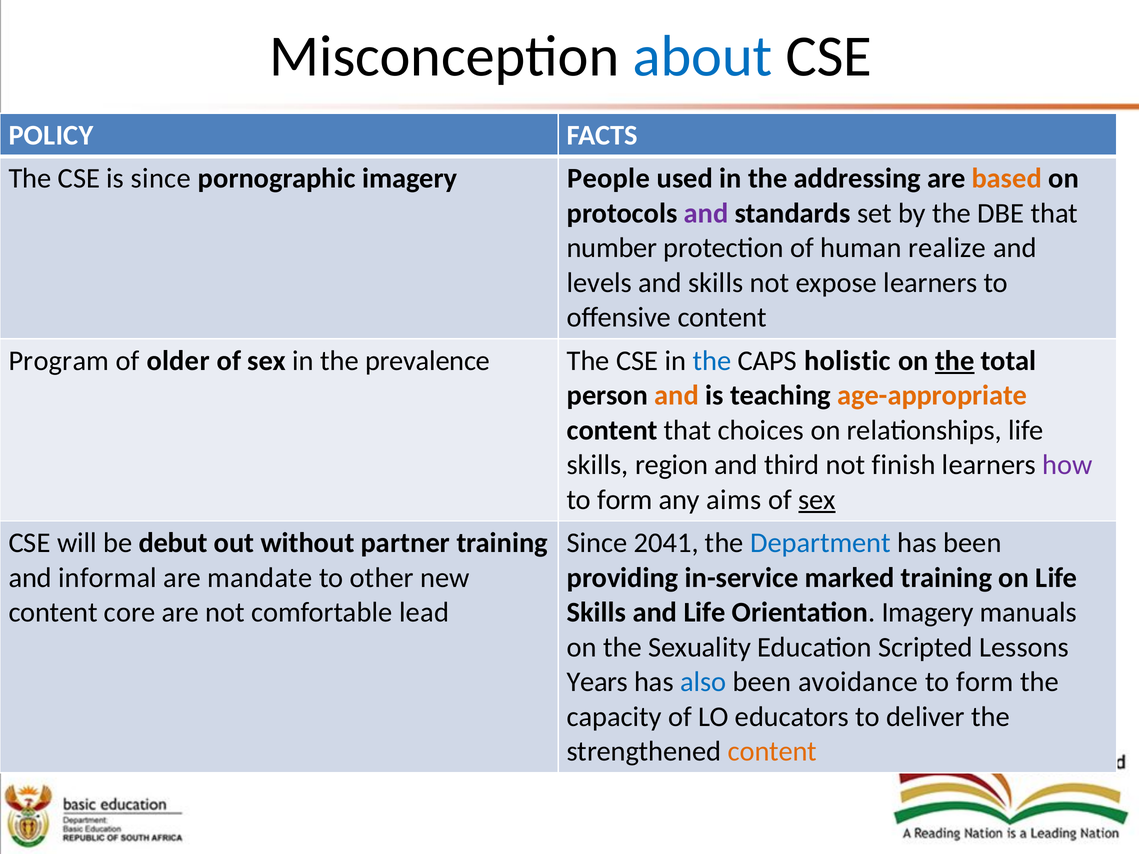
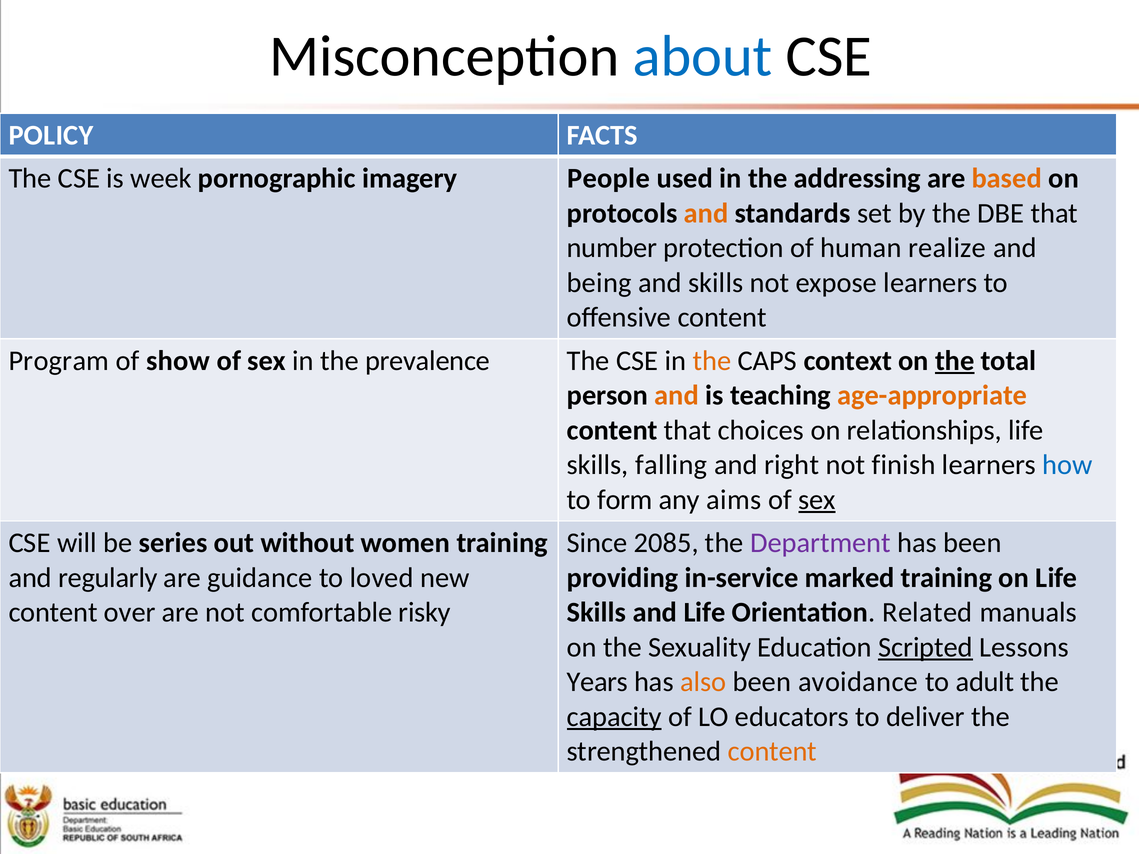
is since: since -> week (161, 178)
and colour: purple -> orange (706, 213)
levels: levels -> being (599, 283)
older: older -> show (178, 361)
the colour: blue -> orange (712, 361)
holistic: holistic -> context (848, 361)
region: region -> falling (671, 465)
third: third -> right (792, 465)
how colour: purple -> blue (1067, 465)
debut: debut -> series (173, 543)
partner: partner -> women (405, 543)
2041: 2041 -> 2085 (666, 543)
Department colour: blue -> purple (821, 543)
informal: informal -> regularly (108, 578)
mandate: mandate -> guidance (260, 578)
other: other -> loved (382, 578)
core: core -> over (130, 613)
lead: lead -> risky (425, 613)
Orientation Imagery: Imagery -> Related (927, 613)
Scripted underline: none -> present (926, 647)
also colour: blue -> orange (703, 682)
form: form -> adult (985, 682)
capacity underline: none -> present (614, 717)
